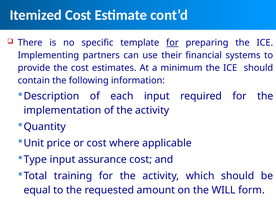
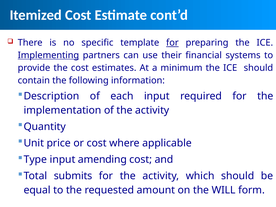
Implementing underline: none -> present (48, 55)
assurance: assurance -> amending (102, 160)
training: training -> submits (73, 176)
